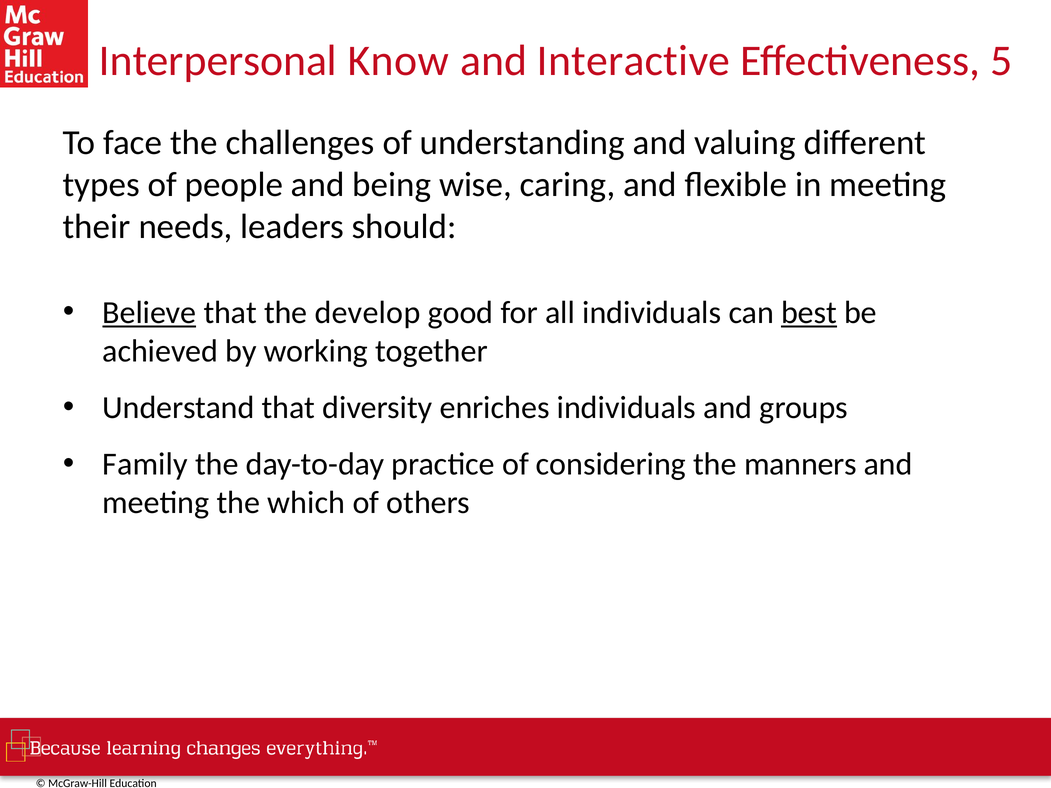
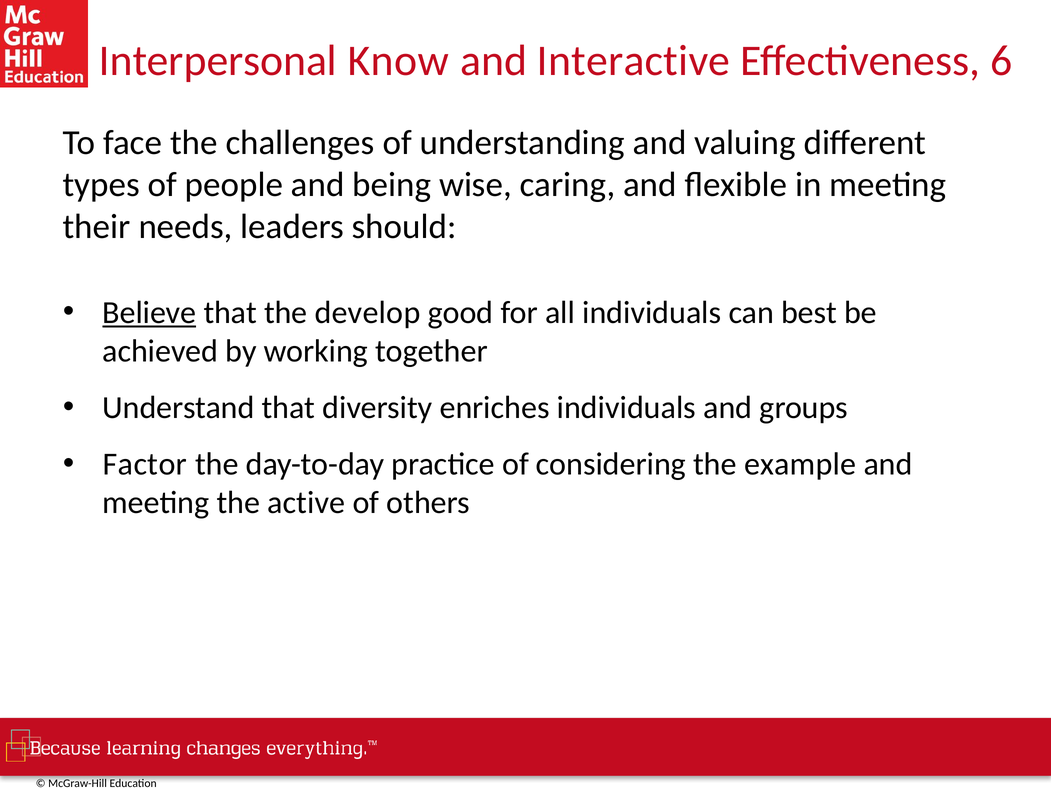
5: 5 -> 6 (1001, 61)
best underline: present -> none (809, 313)
Family: Family -> Factor (145, 464)
manners: manners -> example (800, 464)
which: which -> active (306, 503)
